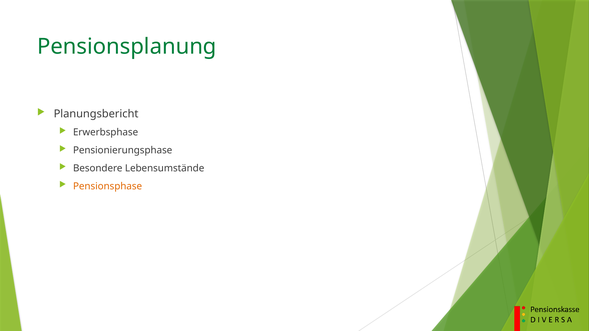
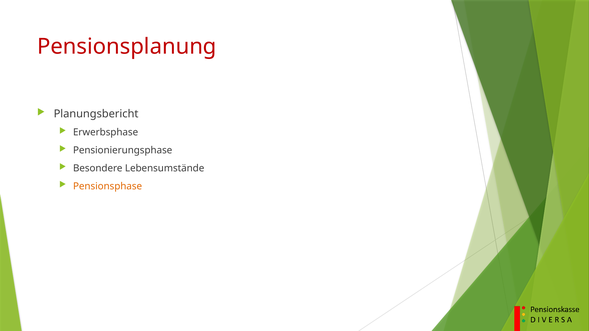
Pensionsplanung colour: green -> red (127, 46)
